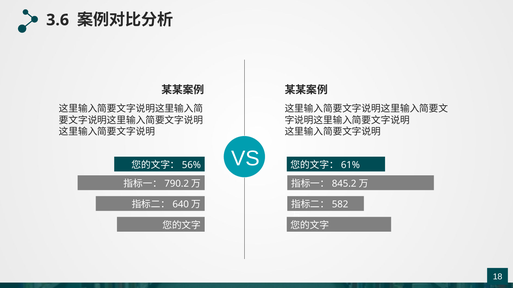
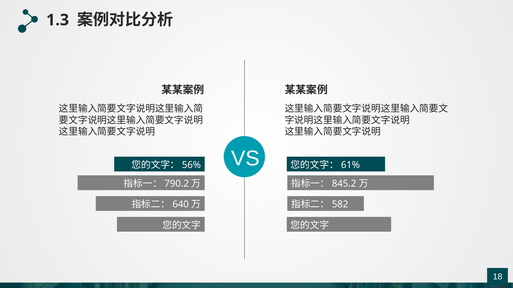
3.6: 3.6 -> 1.3 (58, 20)
